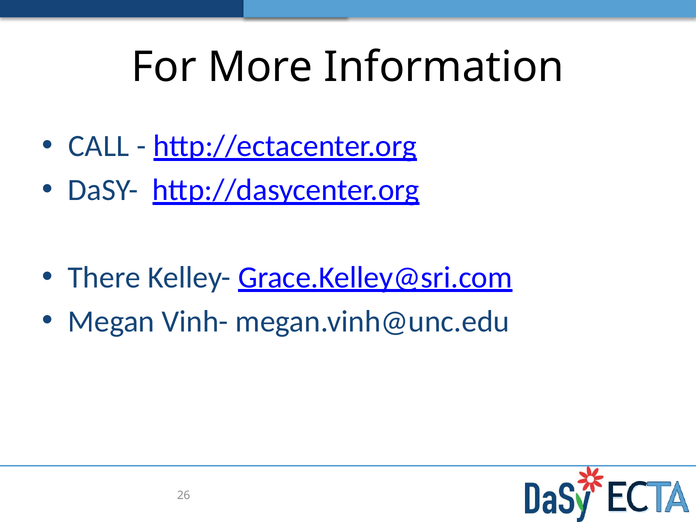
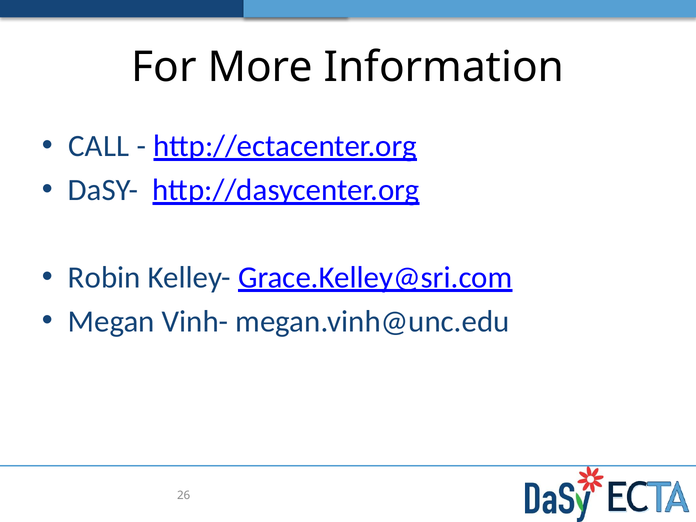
There: There -> Robin (104, 277)
